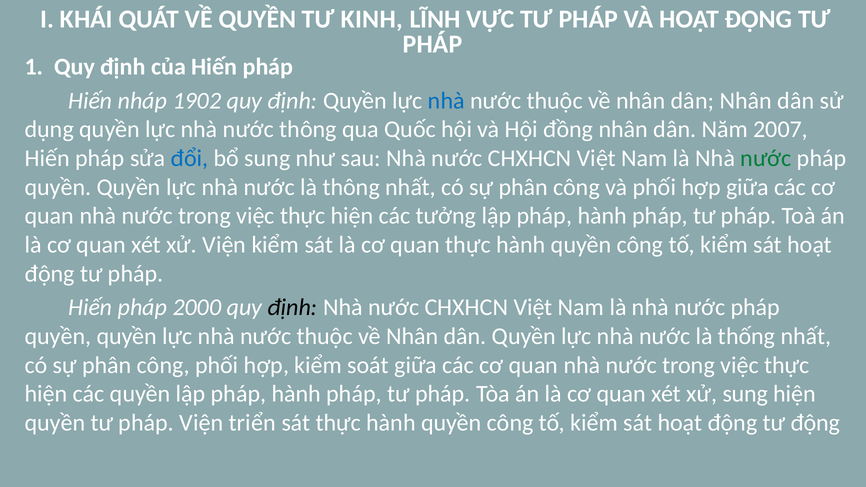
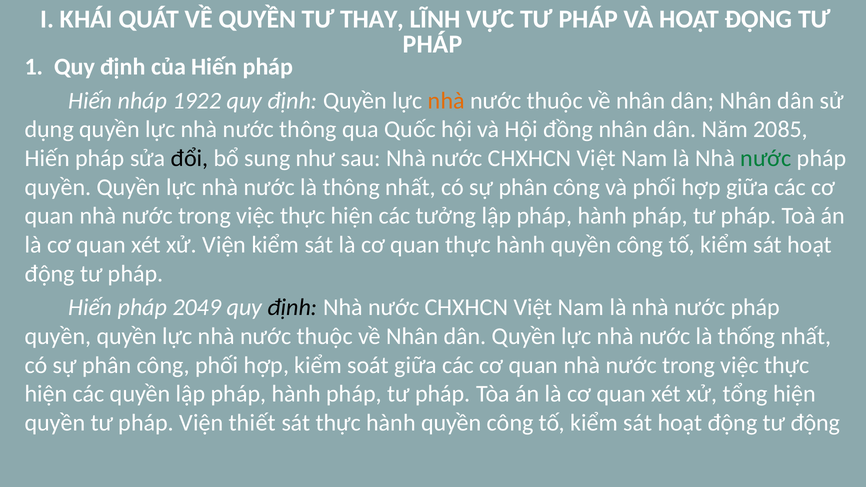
KINH: KINH -> THAY (372, 19)
1902: 1902 -> 1922 (197, 101)
nhà colour: blue -> orange (446, 101)
2007: 2007 -> 2085 (781, 130)
đổi colour: blue -> black (190, 158)
2000: 2000 -> 2049 (197, 308)
xử sung: sung -> tổng (745, 394)
triển: triển -> thiết (252, 423)
